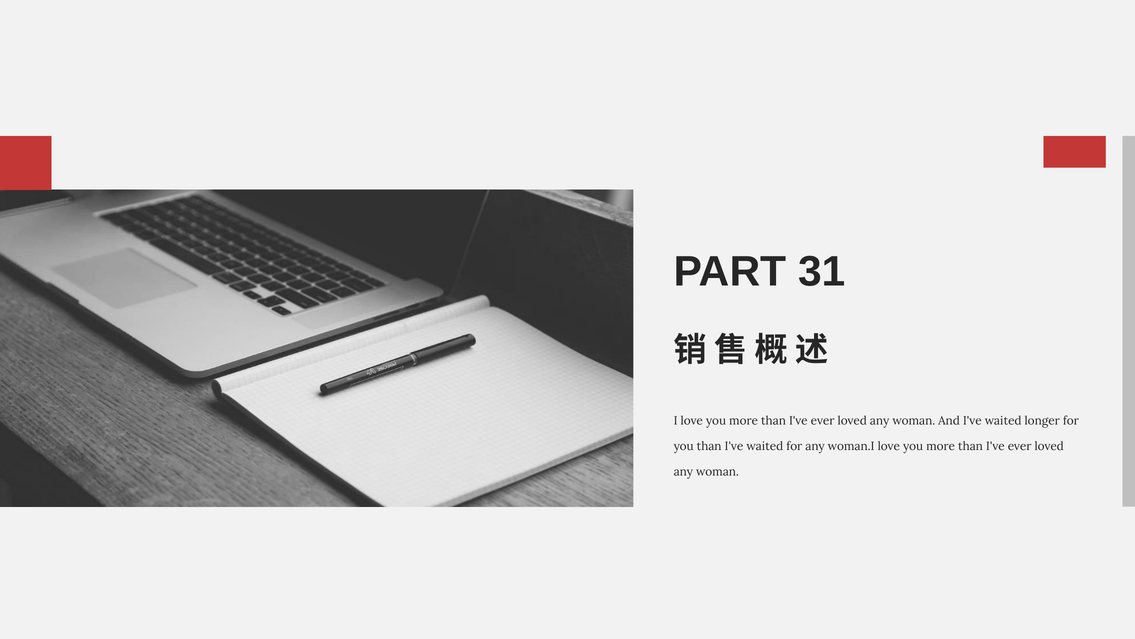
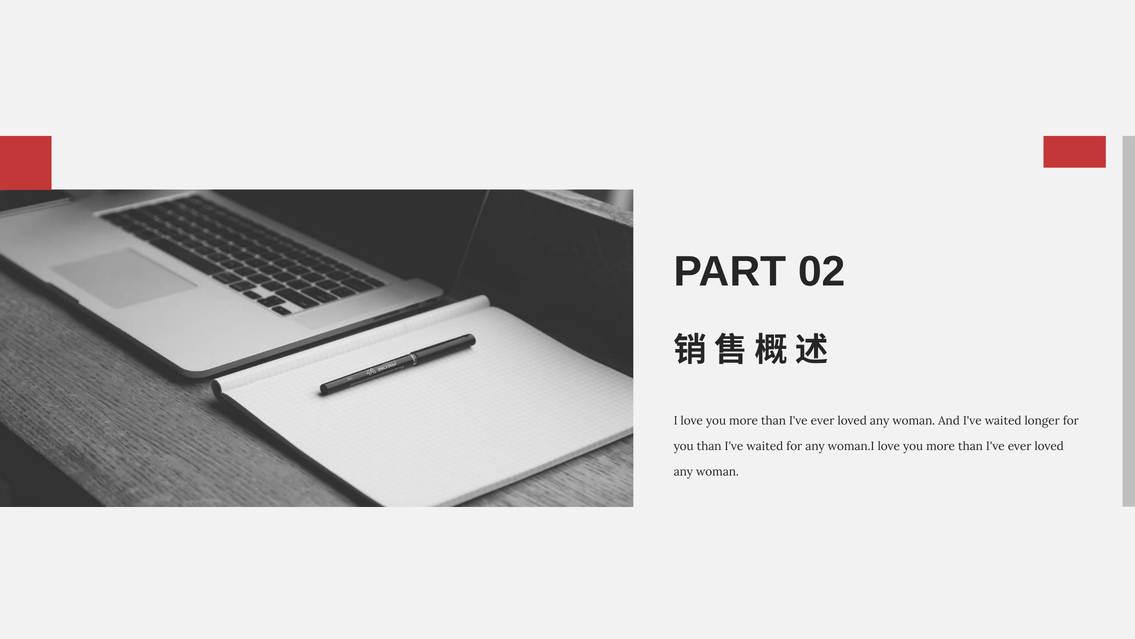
31: 31 -> 02 (822, 271)
